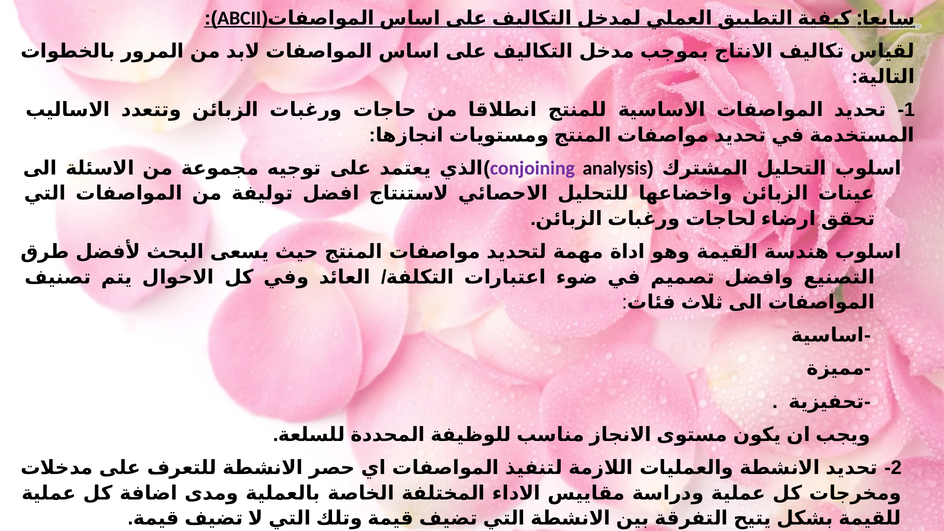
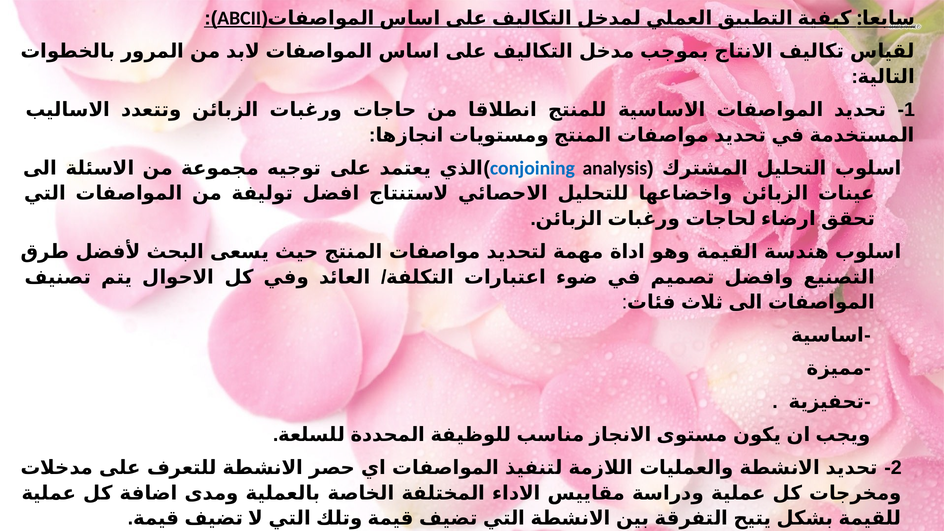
conjoining colour: purple -> blue (532, 168)
